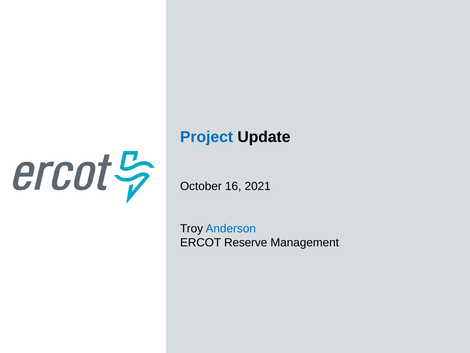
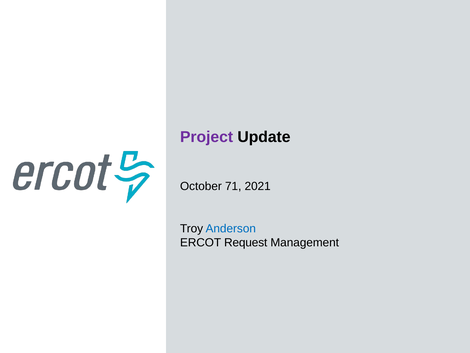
Project colour: blue -> purple (207, 137)
16: 16 -> 71 (233, 186)
Reserve: Reserve -> Request (246, 242)
